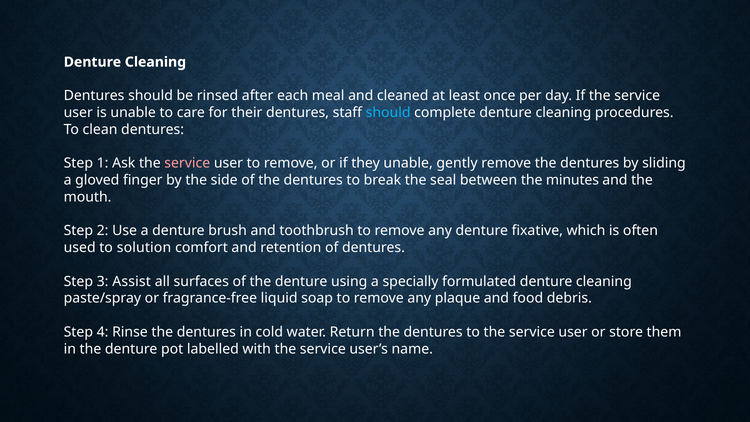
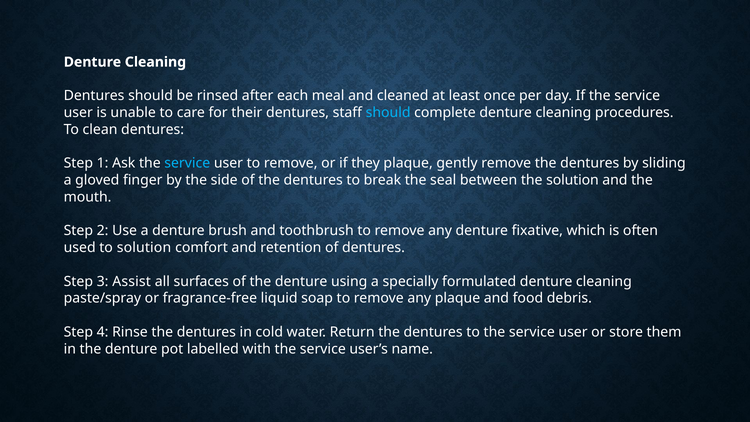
service colour: pink -> light blue (187, 163)
they unable: unable -> plaque (408, 163)
the minutes: minutes -> solution (572, 180)
